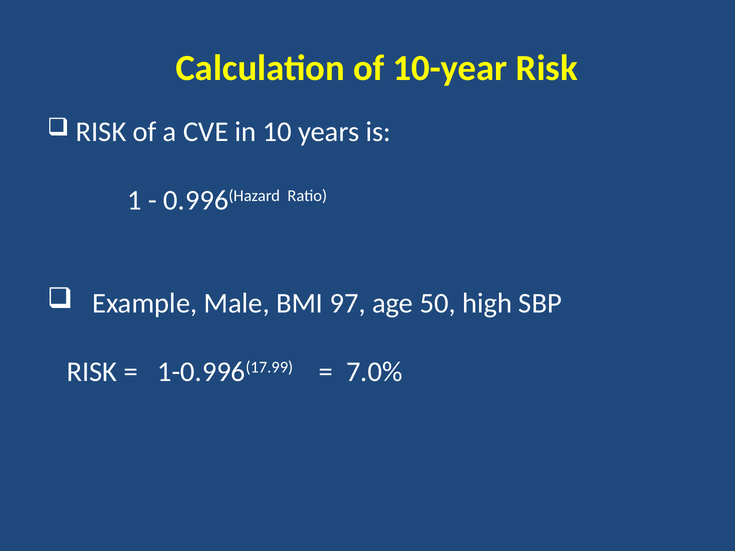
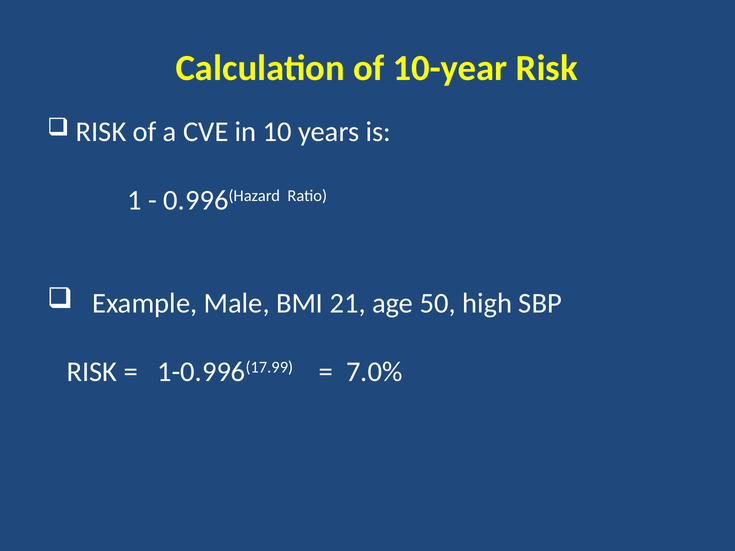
97: 97 -> 21 (348, 303)
